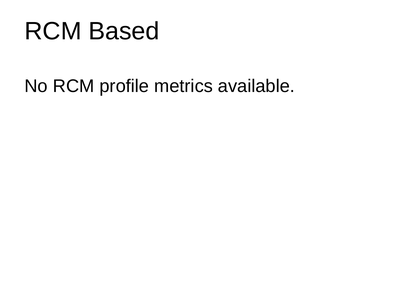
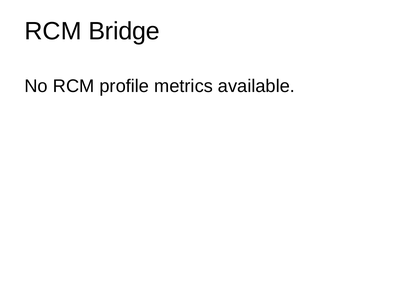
Based: Based -> Bridge (124, 31)
